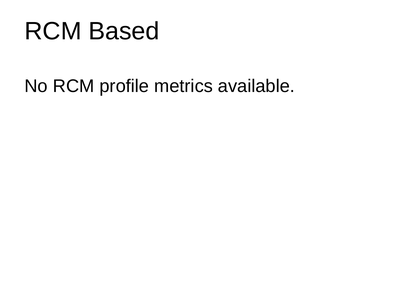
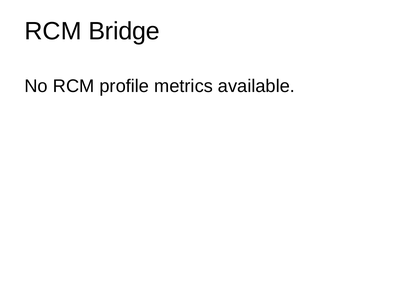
Based: Based -> Bridge (124, 31)
